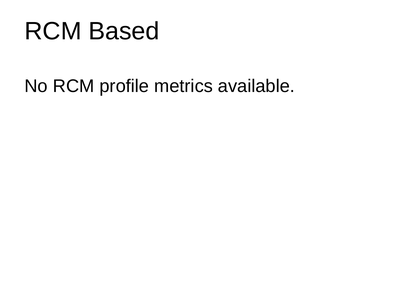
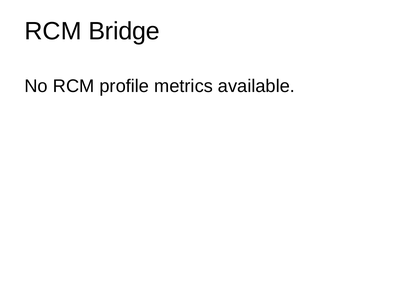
Based: Based -> Bridge (124, 31)
